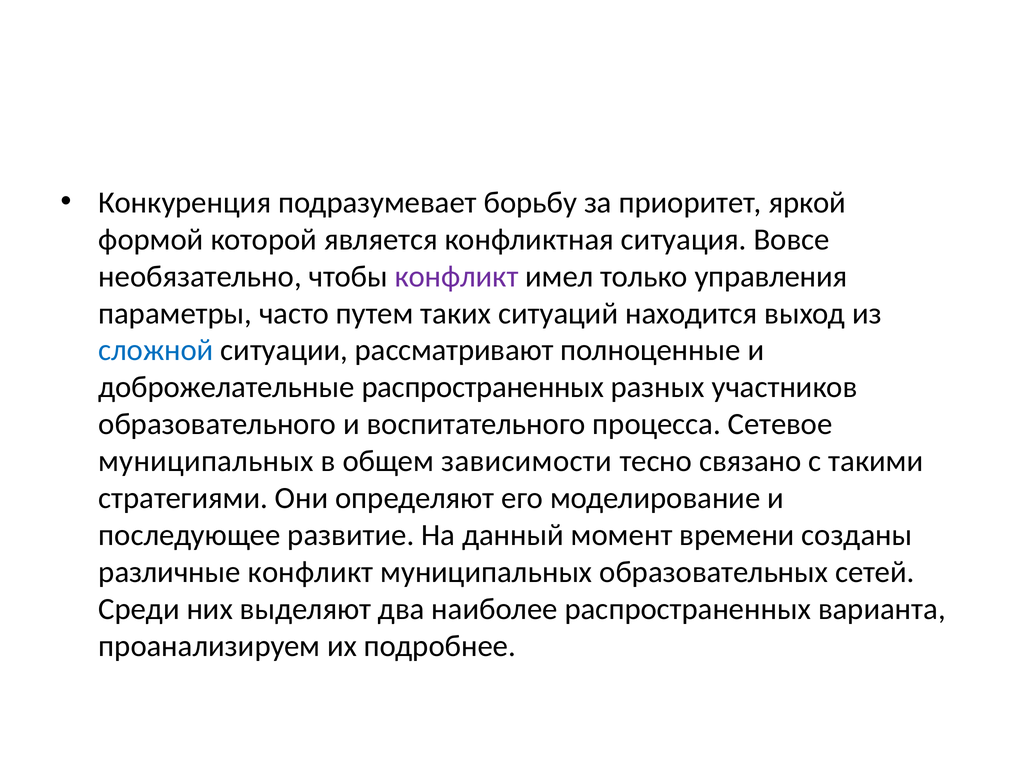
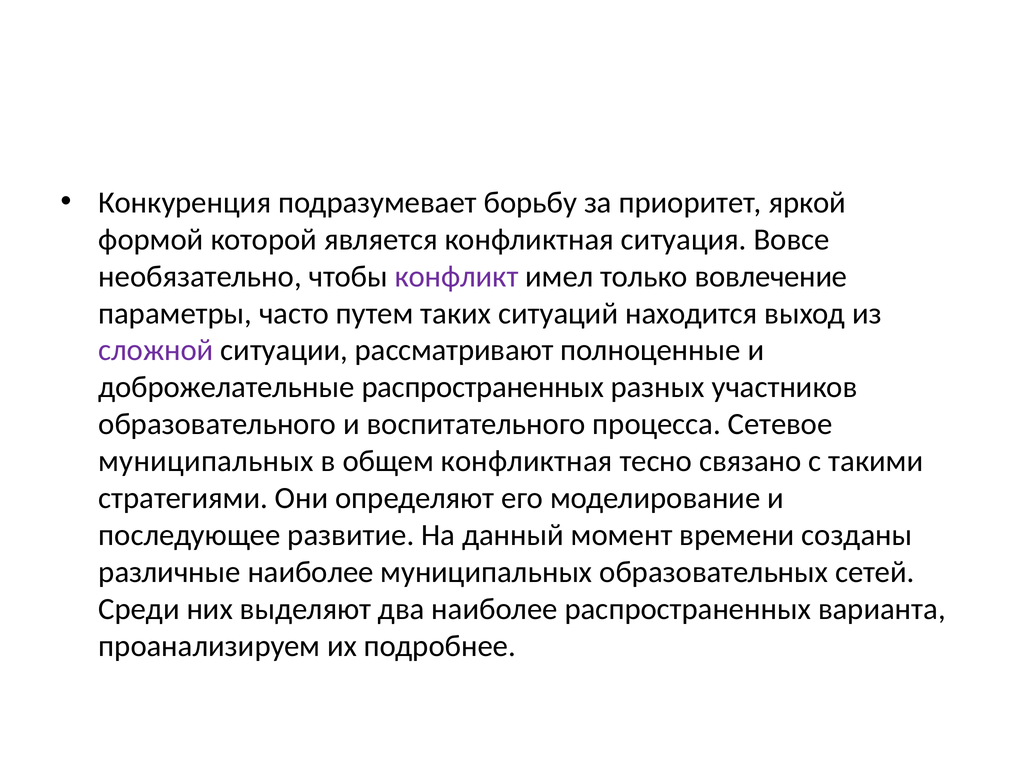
управления: управления -> вовлечение (771, 276)
сложной colour: blue -> purple (156, 350)
общем зависимости: зависимости -> конфликтная (527, 461)
различные конфликт: конфликт -> наиболее (311, 572)
